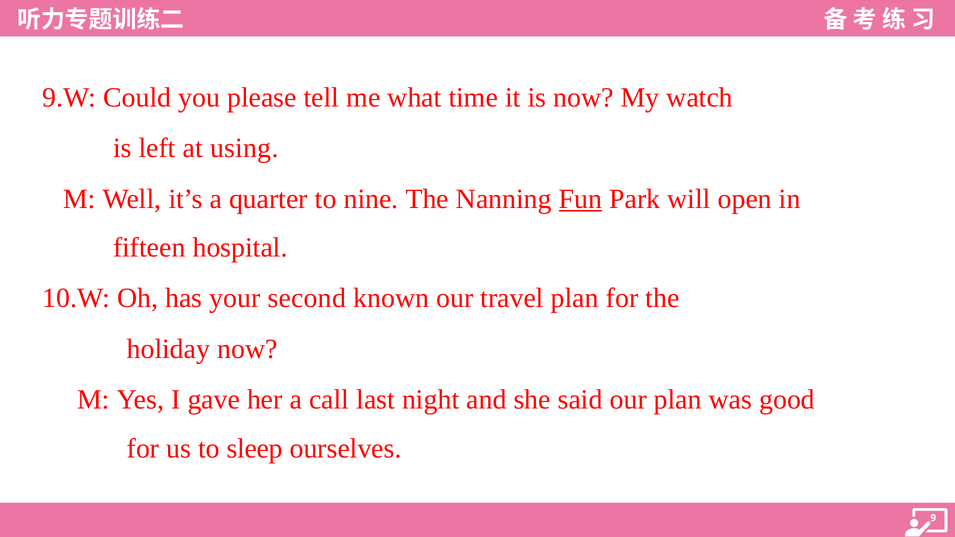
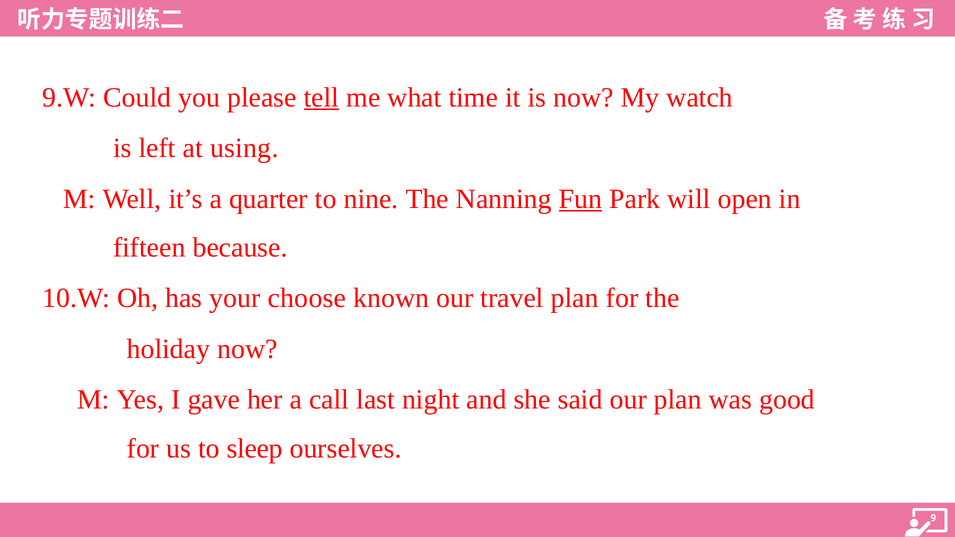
tell underline: none -> present (322, 97)
hospital: hospital -> because (240, 248)
second: second -> choose (307, 298)
